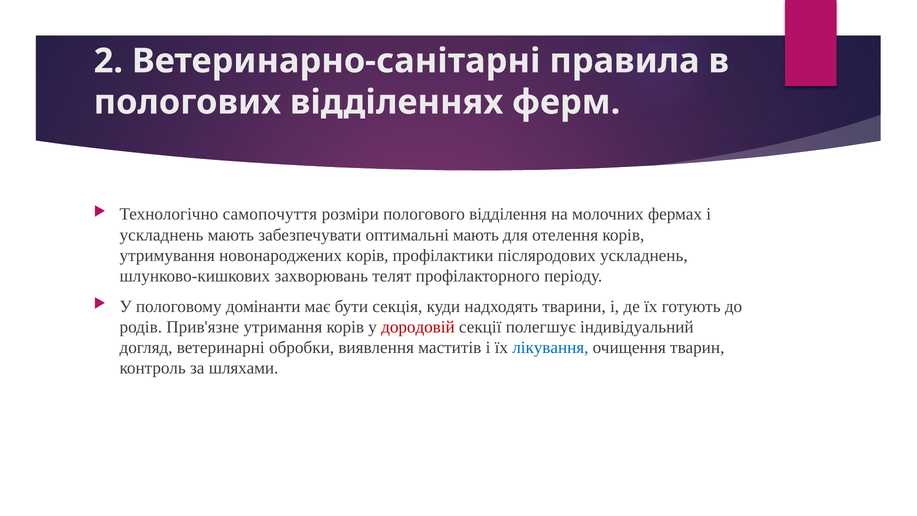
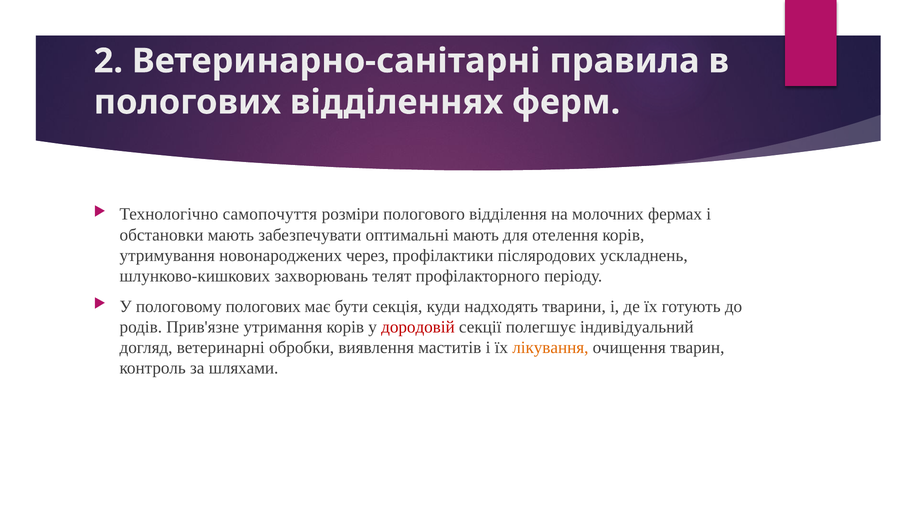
ускладнень: ускладнень -> обстановки (161, 235)
новонароджених корів: корів -> через (367, 255)
пологовому домінанти: домінанти -> пологових (263, 306)
лікування colour: blue -> orange (550, 348)
